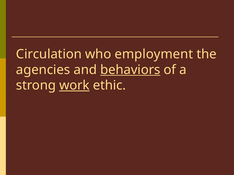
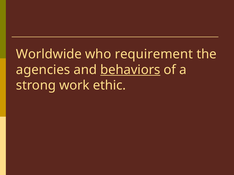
Circulation: Circulation -> Worldwide (49, 54)
employment: employment -> requirement (154, 54)
work underline: present -> none (74, 86)
